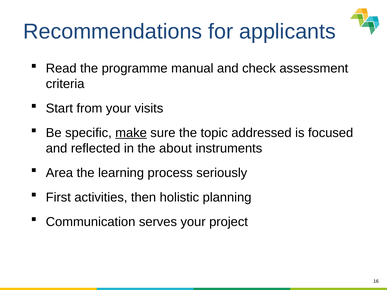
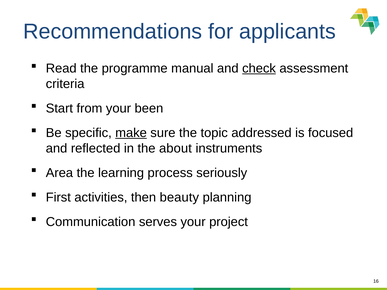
check underline: none -> present (259, 68)
visits: visits -> been (149, 108)
holistic: holistic -> beauty (179, 197)
